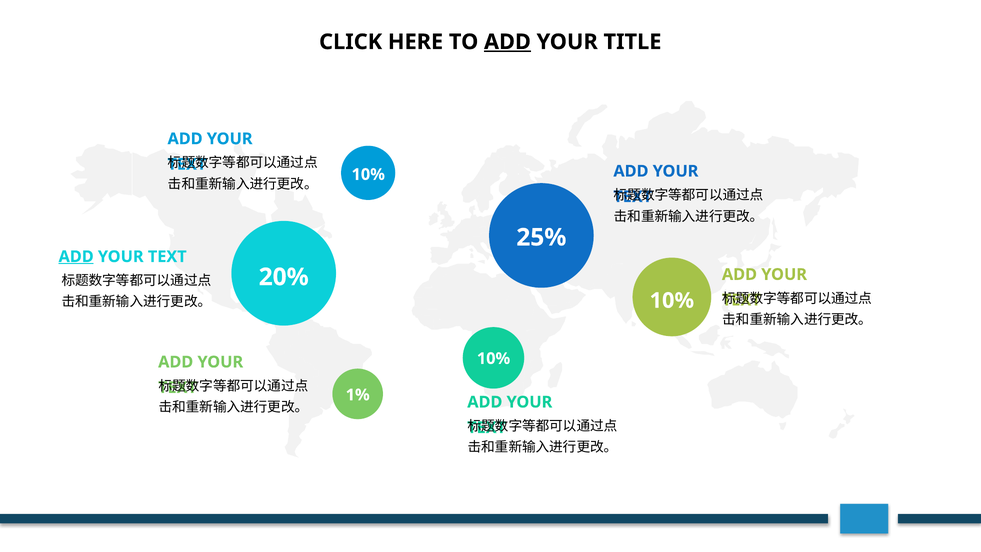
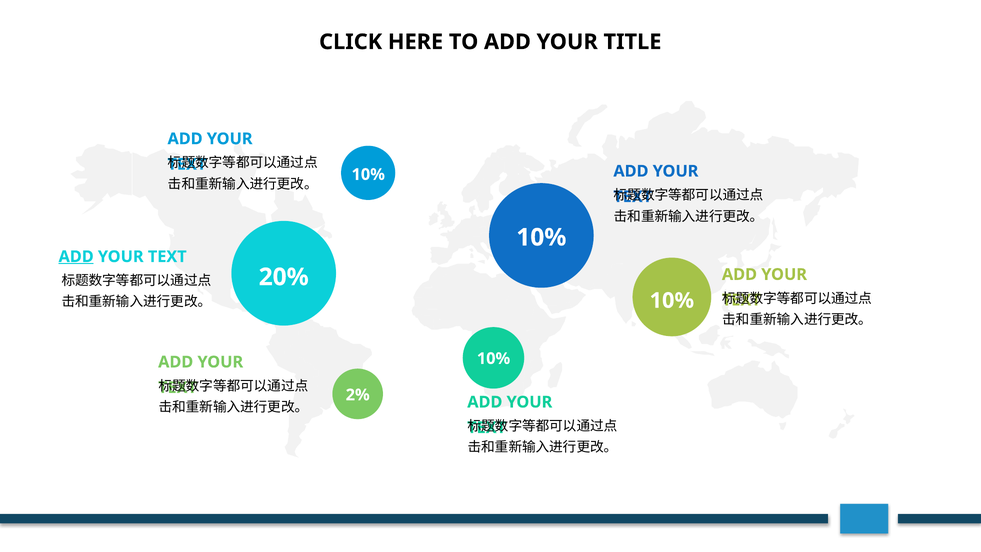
ADD underline: present -> none (507, 42)
25%: 25% -> 10% (541, 237)
1%: 1% -> 2% (358, 395)
